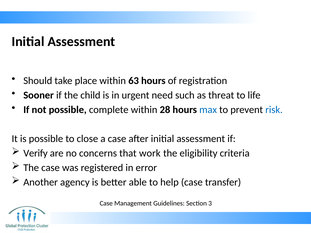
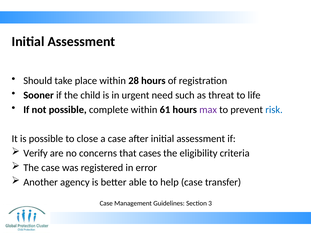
63: 63 -> 28 (134, 81)
28: 28 -> 61 (165, 110)
max colour: blue -> purple (208, 110)
work: work -> cases (150, 153)
